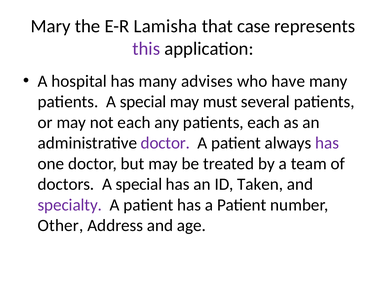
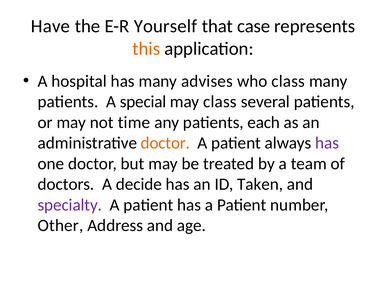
Mary: Mary -> Have (50, 26)
Lamisha: Lamisha -> Yourself (165, 26)
this colour: purple -> orange (146, 49)
who have: have -> class (288, 81)
may must: must -> class (220, 102)
not each: each -> time (134, 122)
doctor colour: purple -> orange (165, 143)
doctors A special: special -> decide (139, 184)
